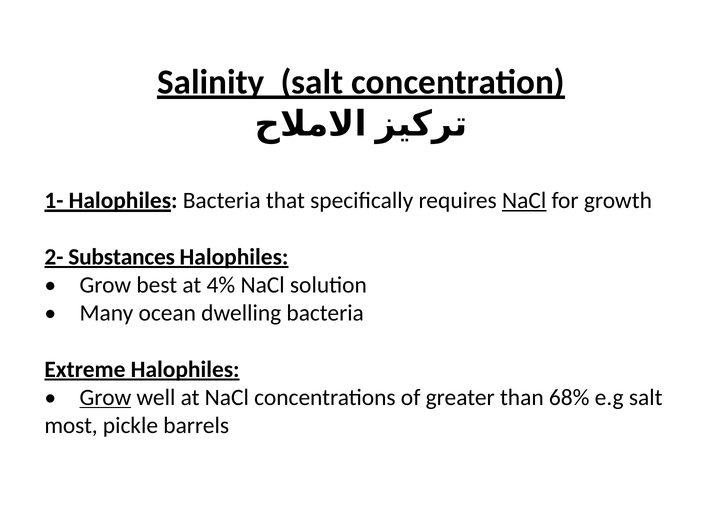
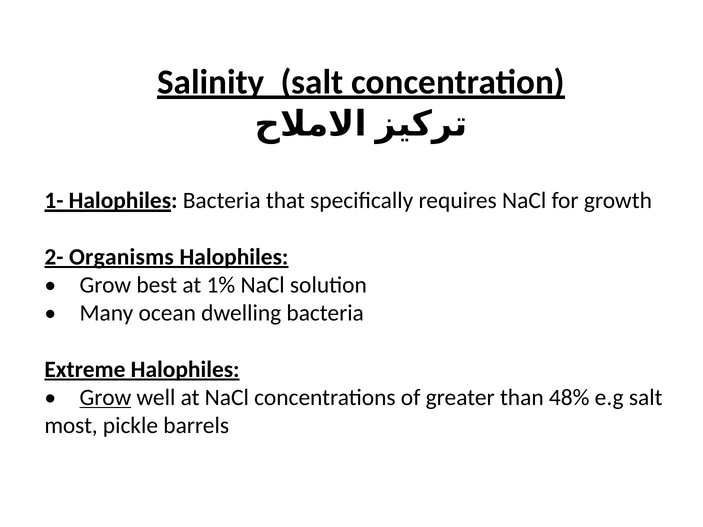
NaCl underline: present -> none (524, 201)
Substances: Substances -> Organisms (121, 257)
4%: 4% -> 1% (221, 285)
68%: 68% -> 48% (569, 398)
